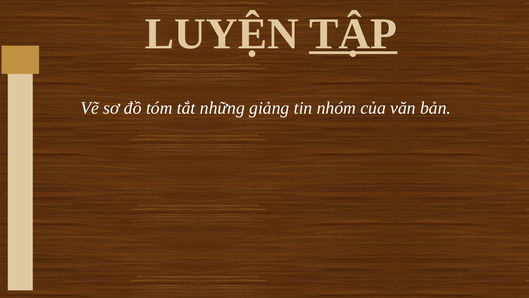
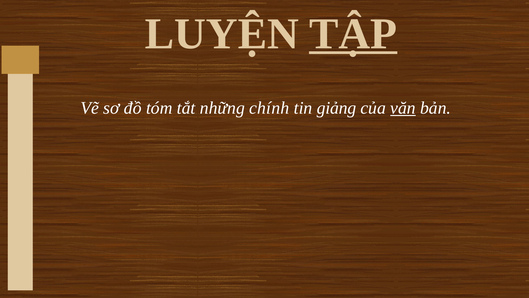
giảng: giảng -> chính (269, 108)
nhóm: nhóm -> giảng (337, 108)
văn underline: none -> present (403, 108)
